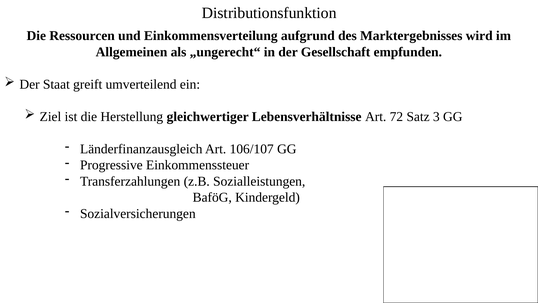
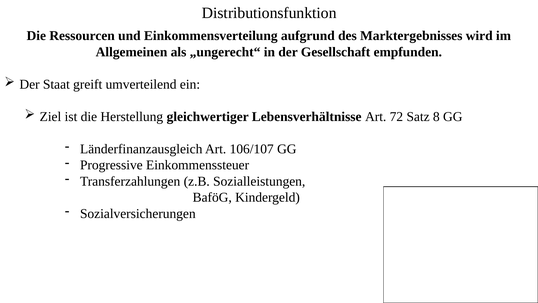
3: 3 -> 8 (436, 116)
